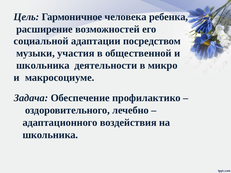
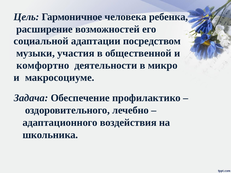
школьника: школьника -> комфортно (43, 66)
